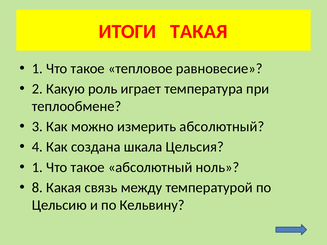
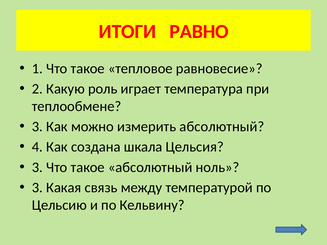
ТАКАЯ: ТАКАЯ -> РАВНО (199, 32)
1: 1 -> 3 (37, 167)
8: 8 -> 3 (37, 188)
